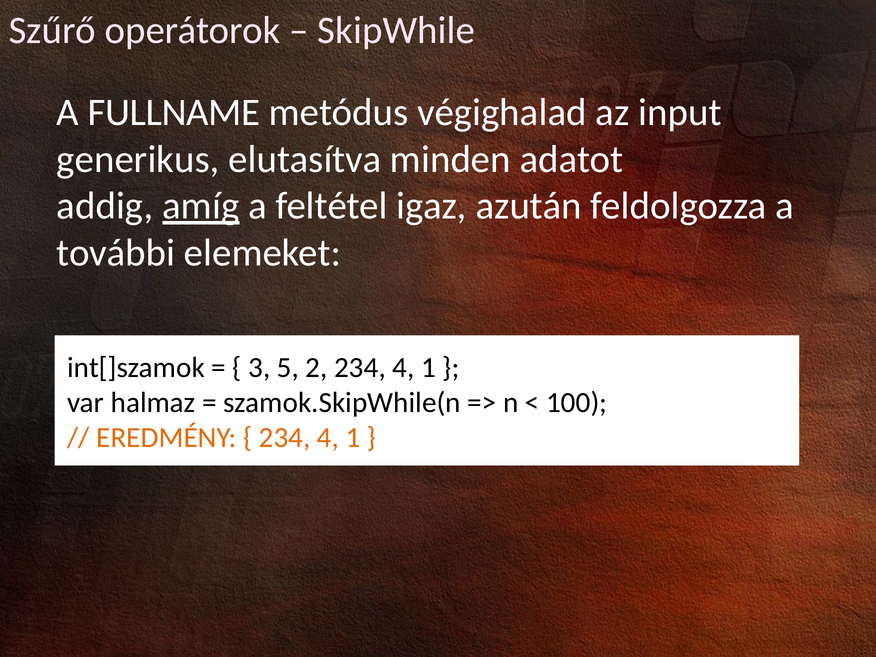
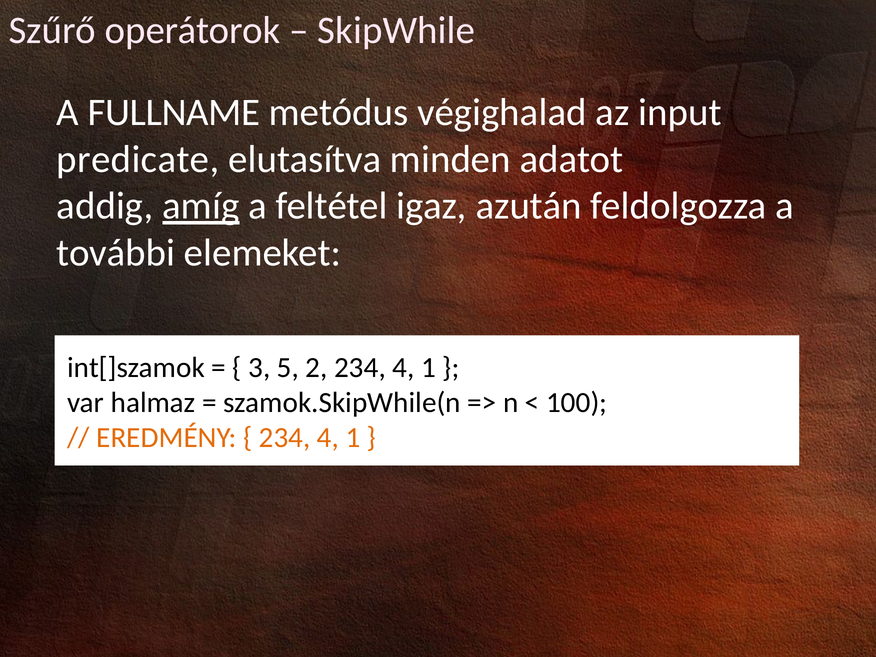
generikus: generikus -> predicate (138, 159)
